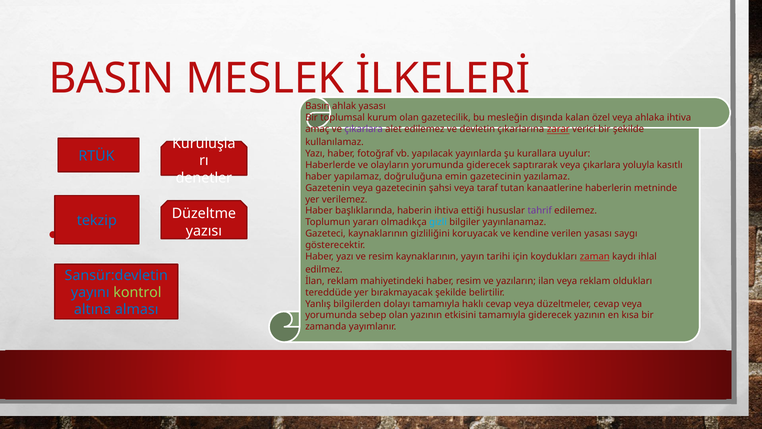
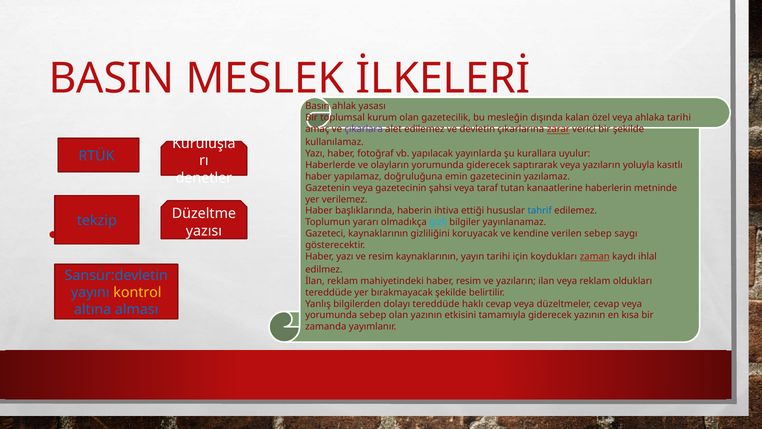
ahlaka ihtiva: ihtiva -> tarihi (679, 118)
veya çıkarlara: çıkarlara -> yazıların (602, 165)
tahrif colour: purple -> blue (540, 211)
verilen yasası: yasası -> sebep (598, 233)
kontrol colour: light green -> yellow (137, 292)
dolayı tamamıyla: tamamıyla -> tereddüde (436, 304)
